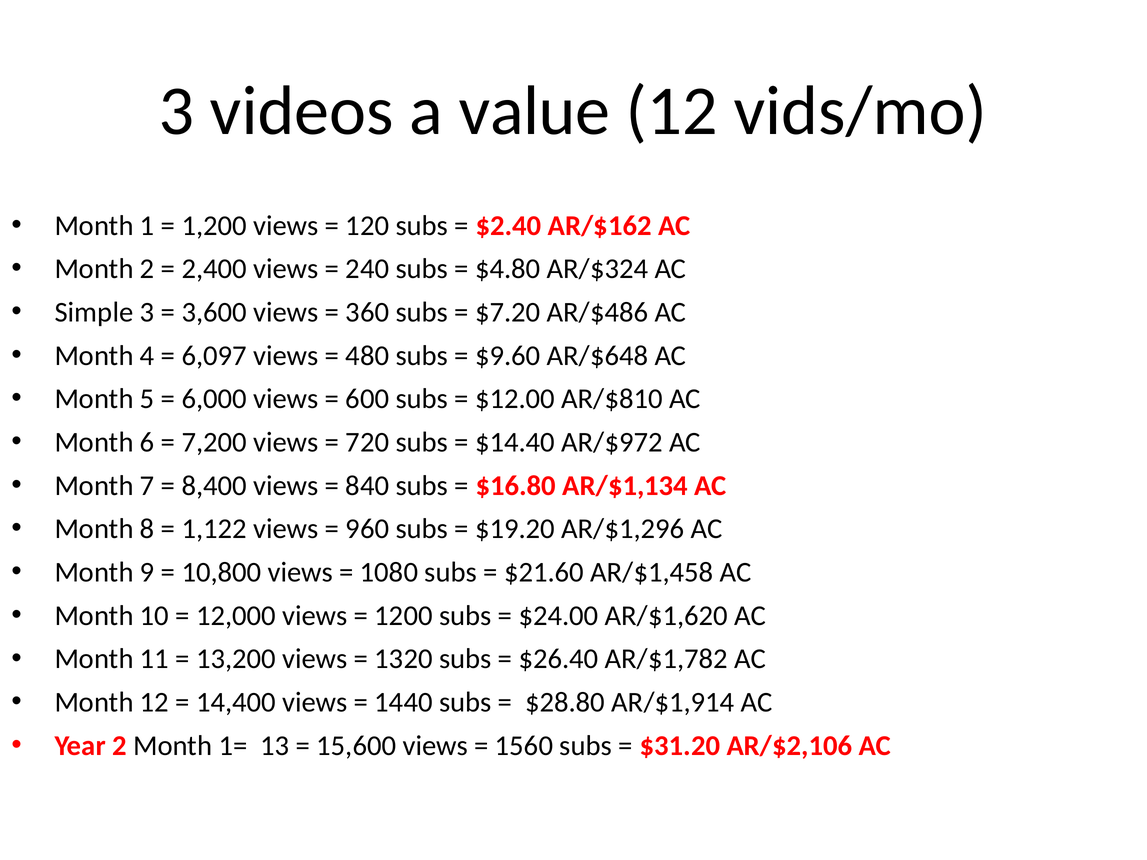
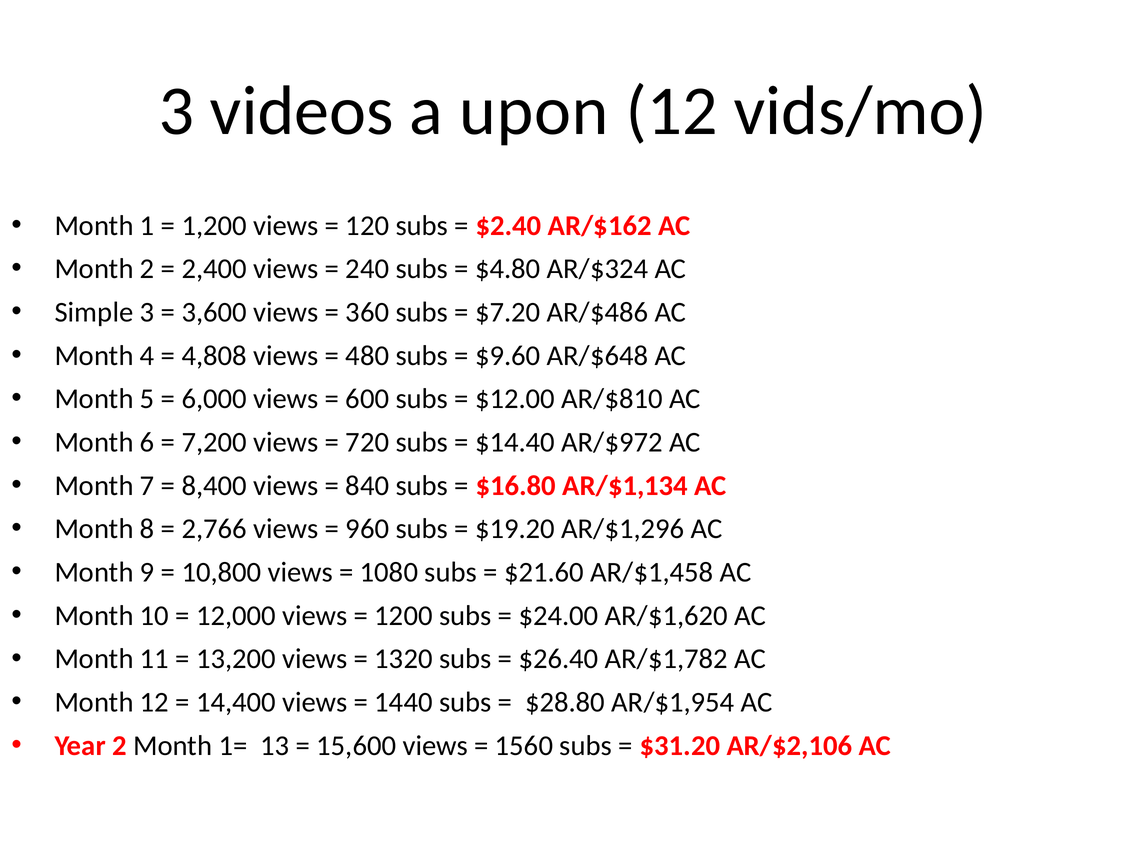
value: value -> upon (534, 111)
6,097: 6,097 -> 4,808 (214, 356)
1,122: 1,122 -> 2,766 (214, 529)
AR/$1,914: AR/$1,914 -> AR/$1,954 (673, 703)
